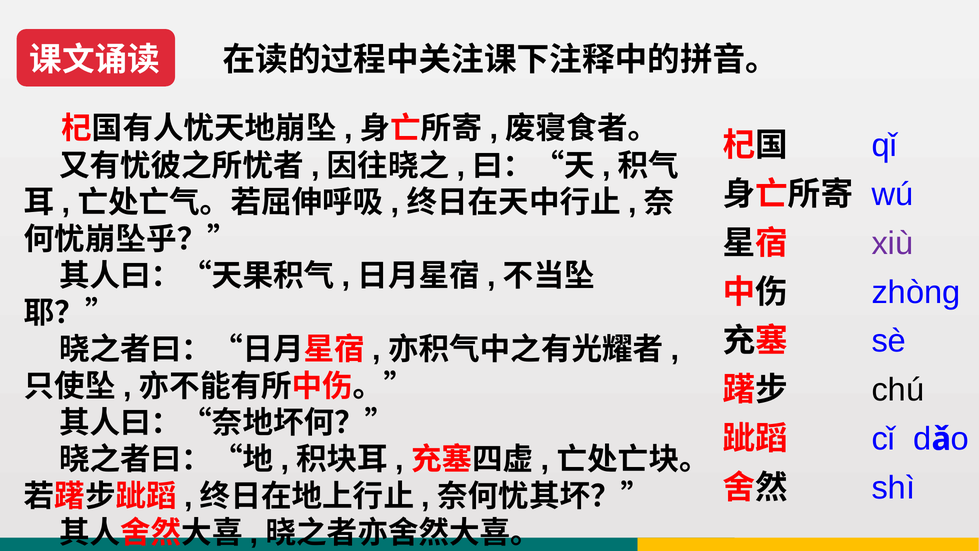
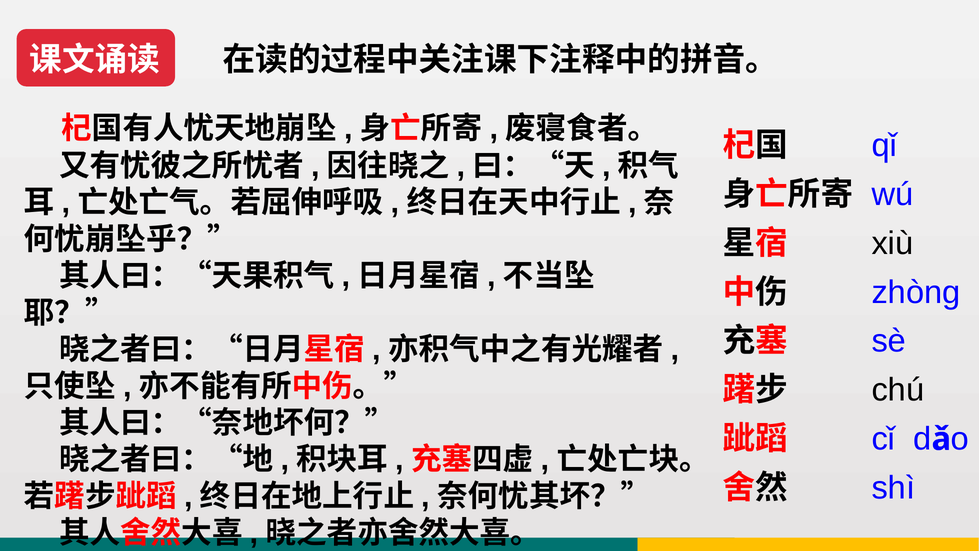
xiù colour: purple -> black (893, 243)
